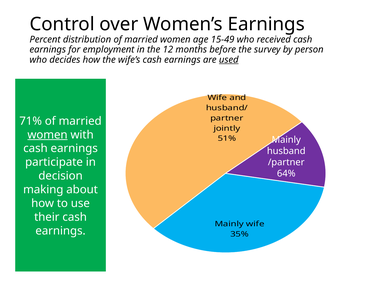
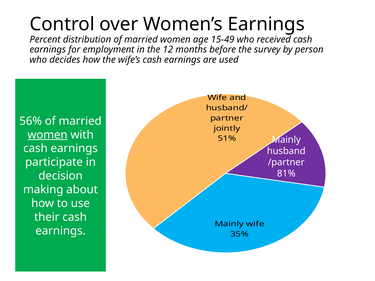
used underline: present -> none (229, 60)
71%: 71% -> 56% (31, 121)
64%: 64% -> 81% (286, 174)
